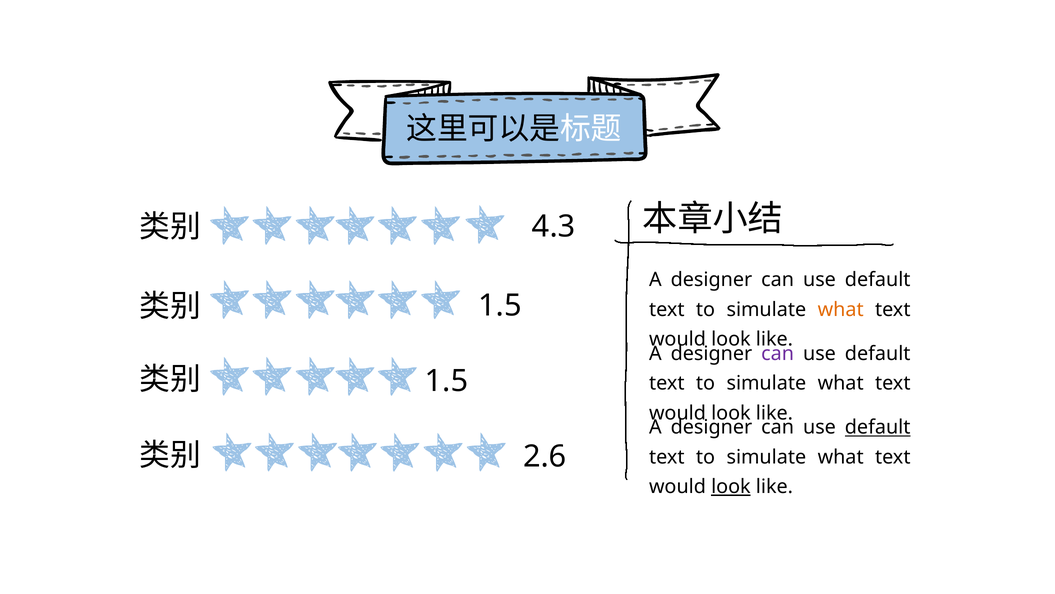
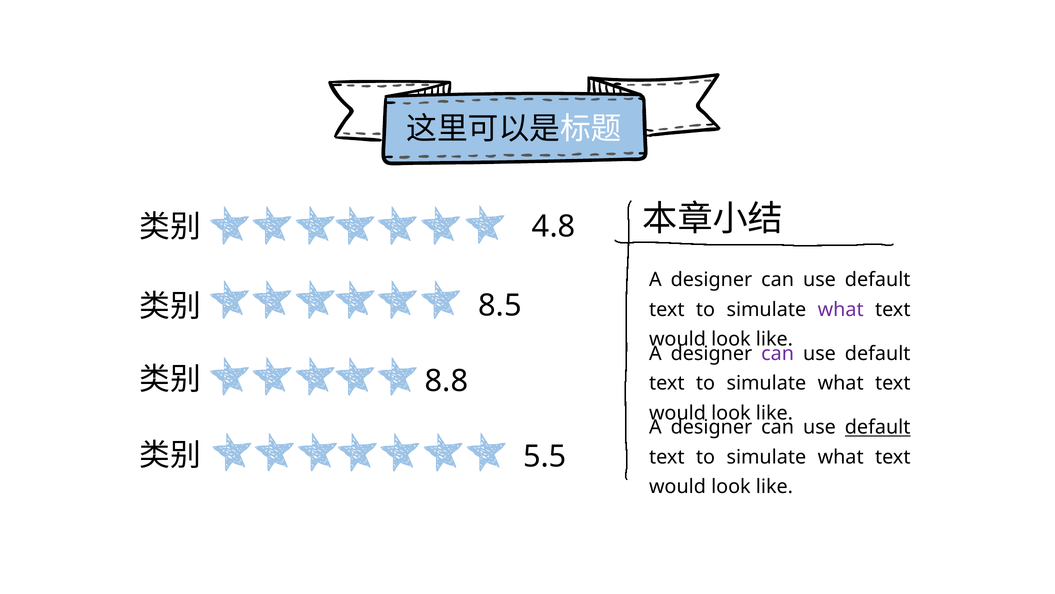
4.3: 4.3 -> 4.8 (554, 226)
1.5: 1.5 -> 8.5 (500, 305)
what colour: orange -> purple (841, 309)
1.5: 1.5 -> 8.8 (447, 381)
2.6: 2.6 -> 5.5 (545, 456)
look underline: present -> none (731, 486)
